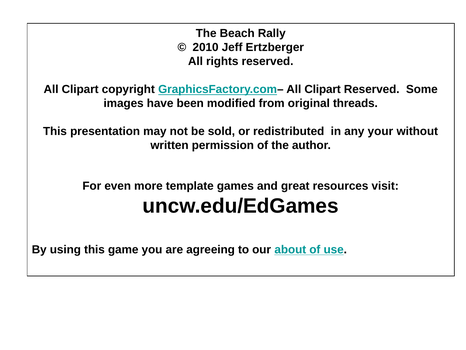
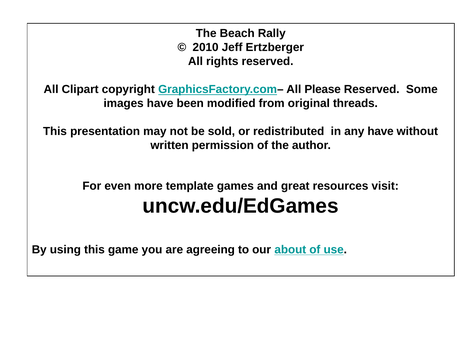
GraphicsFactory.com– All Clipart: Clipart -> Please (323, 89)
any your: your -> have (381, 131)
